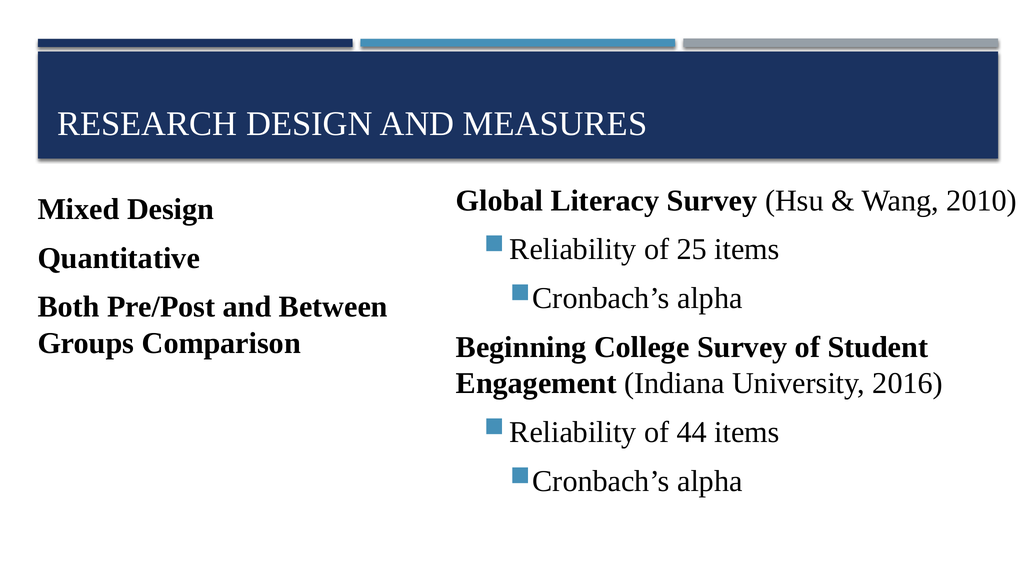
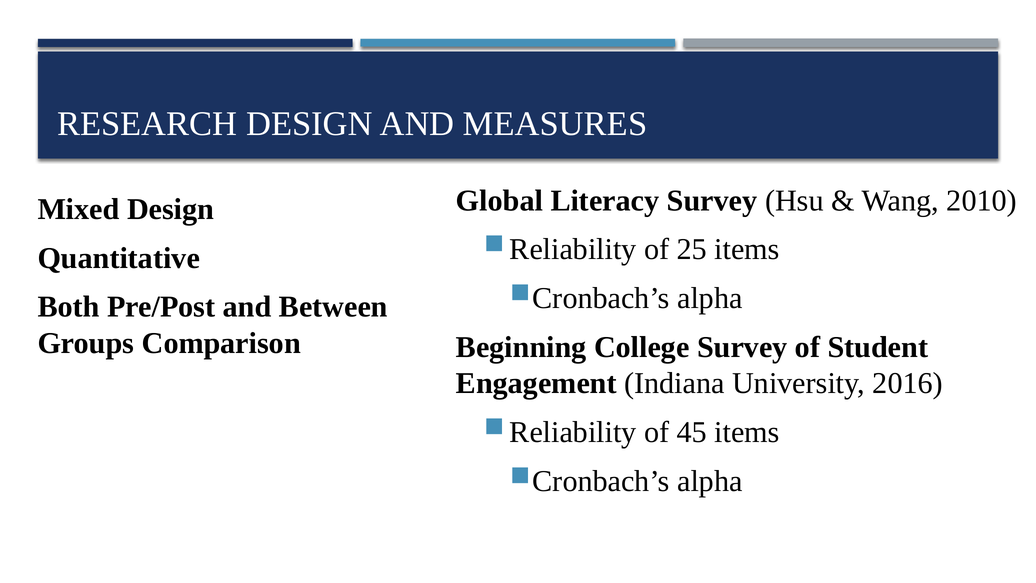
44: 44 -> 45 (692, 432)
